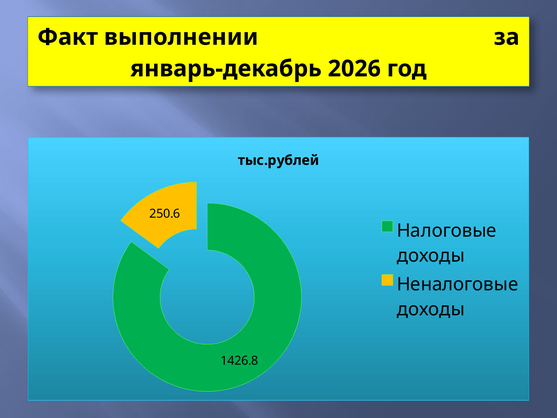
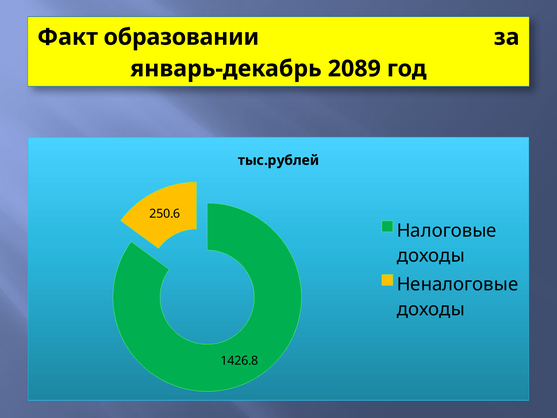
выполнении: выполнении -> образовании (181, 37)
2026: 2026 -> 2089 (354, 69)
